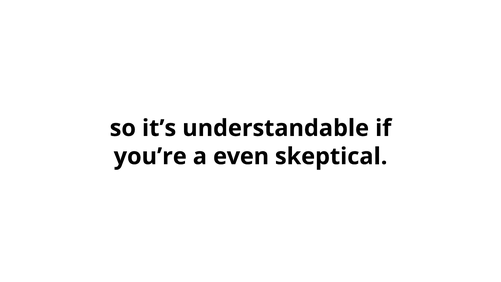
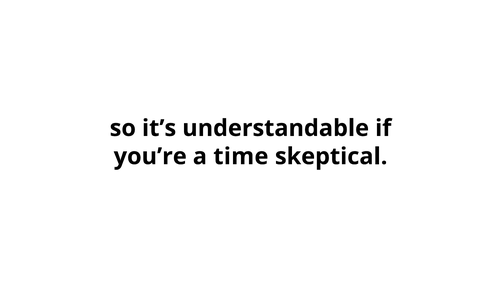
even: even -> time (241, 156)
